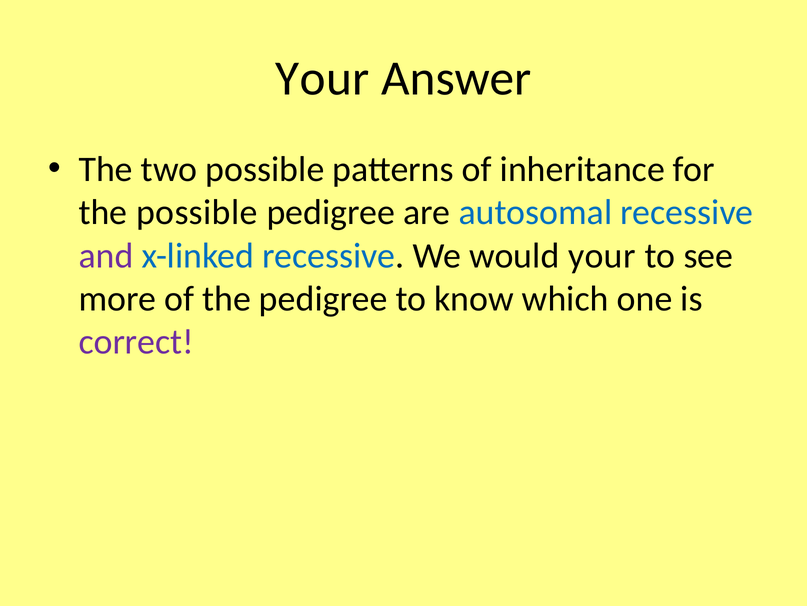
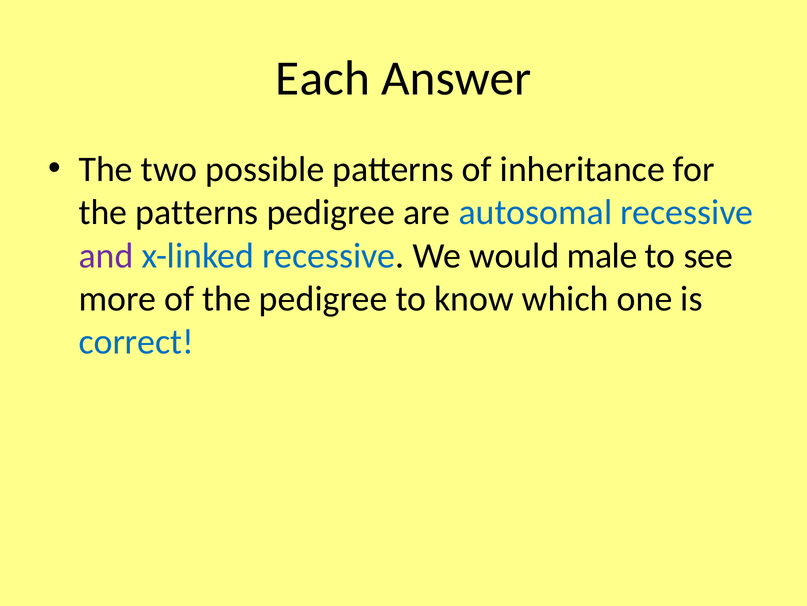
Your: Your -> Each (323, 78)
the possible: possible -> patterns (197, 212)
would your: your -> male (602, 255)
correct colour: purple -> blue (136, 341)
